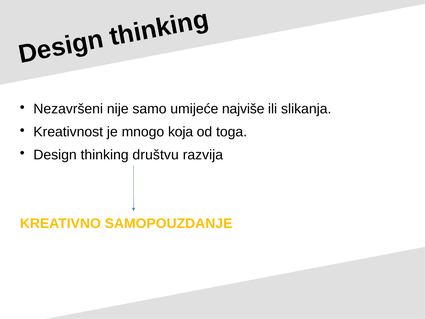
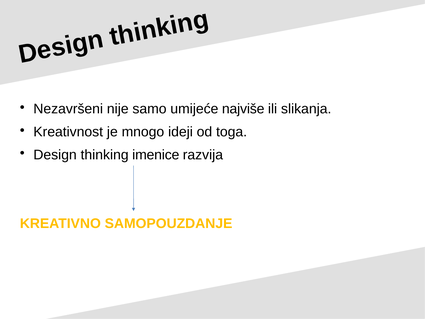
koja: koja -> ideji (180, 132)
društvu: društvu -> imenice (156, 155)
